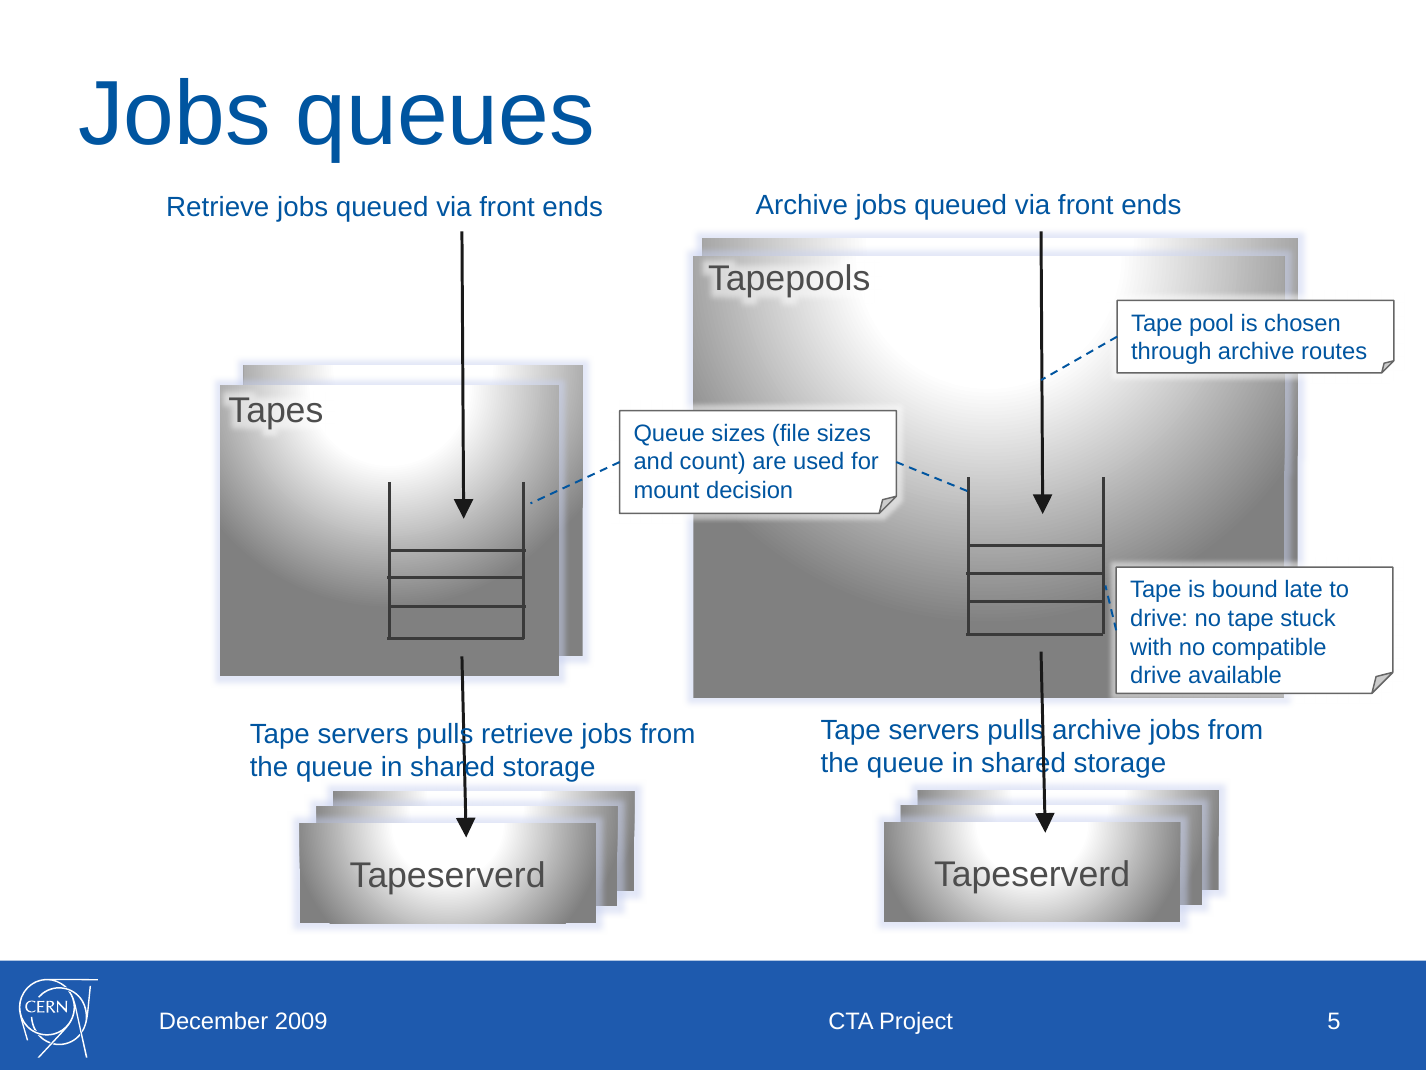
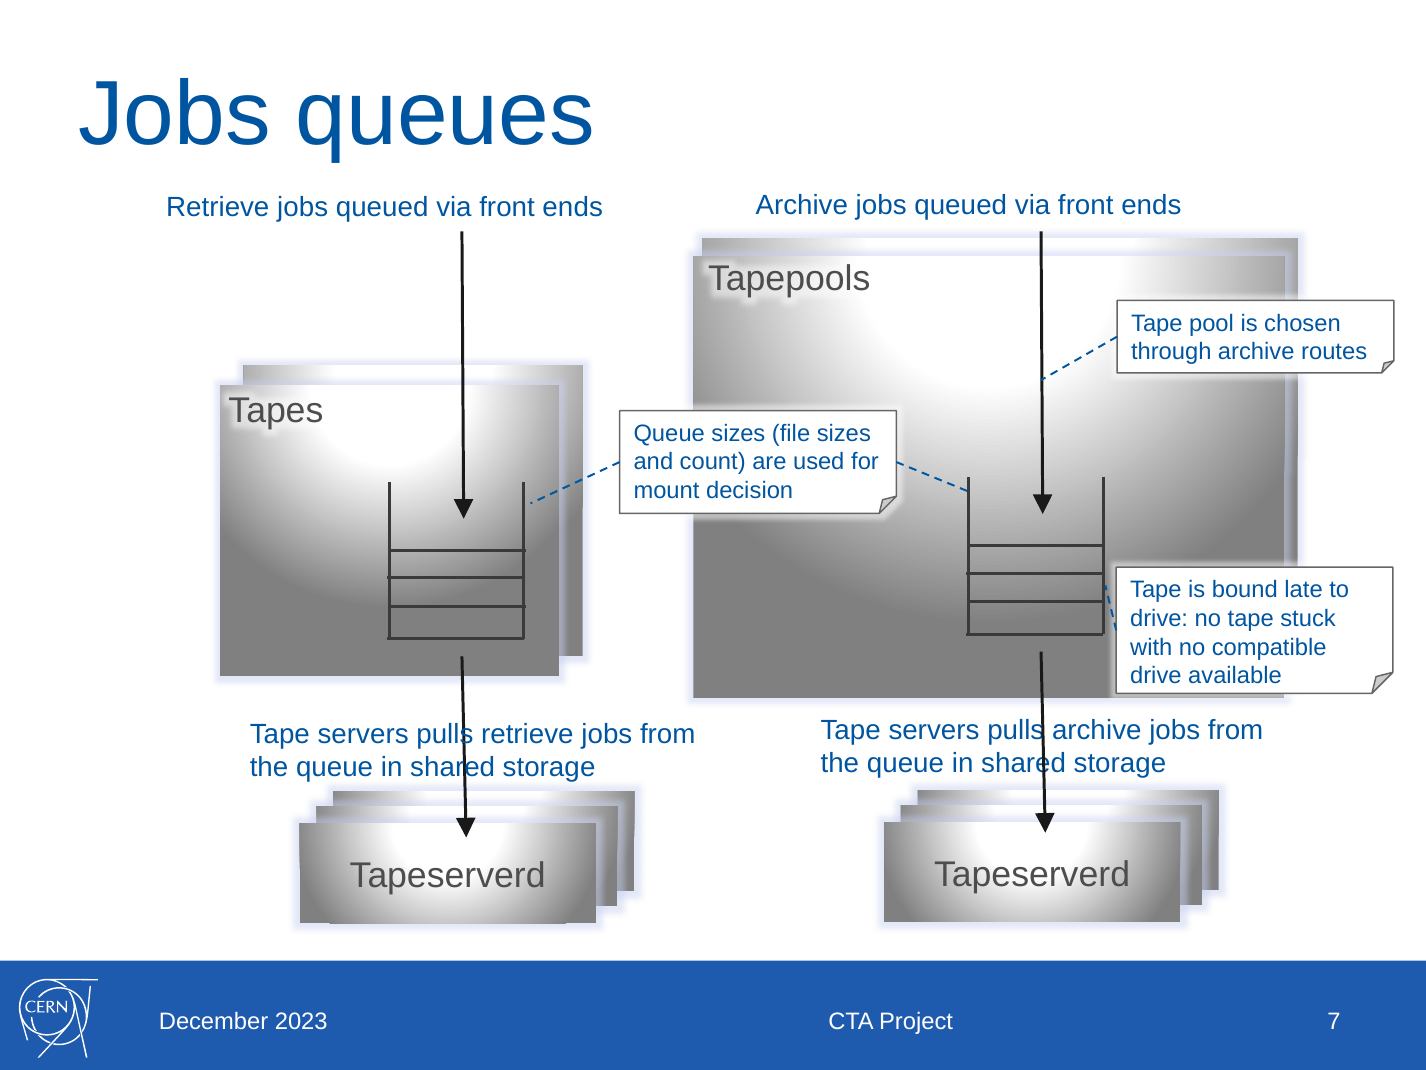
2009: 2009 -> 2023 (301, 1021)
5: 5 -> 7 (1334, 1021)
